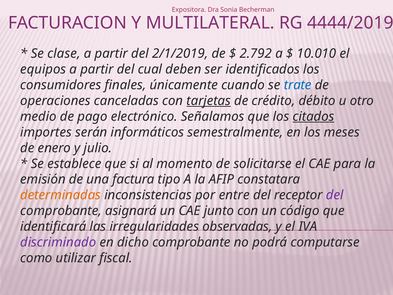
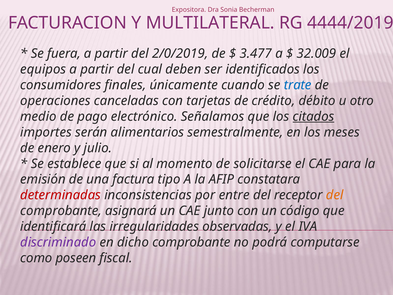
clase: clase -> fuera (64, 53)
2/1/2019: 2/1/2019 -> 2/0/2019 (180, 53)
2.792: 2.792 -> 3.477 (256, 53)
10.010: 10.010 -> 32.009 (316, 53)
tarjetas underline: present -> none (209, 101)
informáticos: informáticos -> alimentarios (147, 132)
determinadas colour: orange -> red (61, 195)
del colour: purple -> orange (335, 195)
utilizar: utilizar -> poseen (76, 258)
